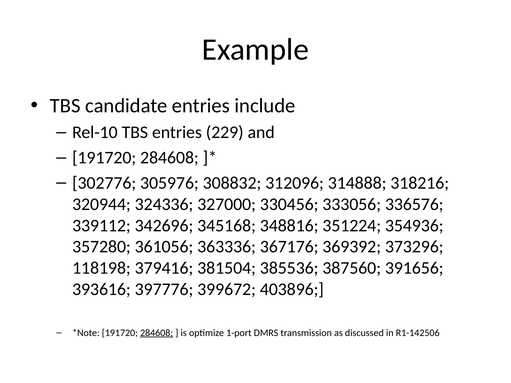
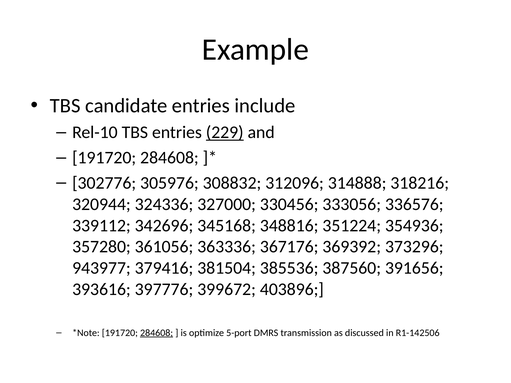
229 underline: none -> present (225, 133)
118198: 118198 -> 943977 (101, 268)
1-port: 1-port -> 5-port (239, 333)
